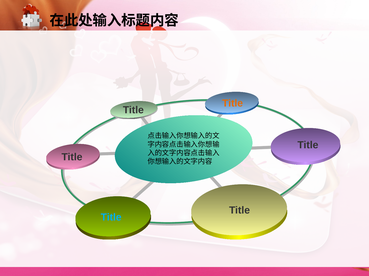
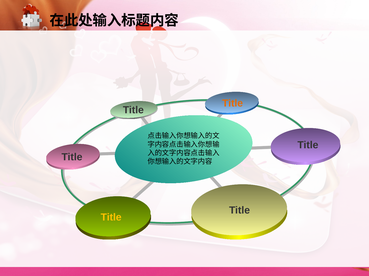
Title colour: light blue -> yellow (111, 218)
